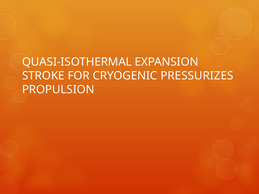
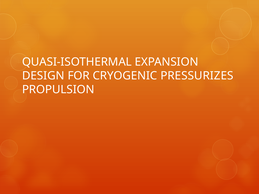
STROKE: STROKE -> DESIGN (43, 76)
